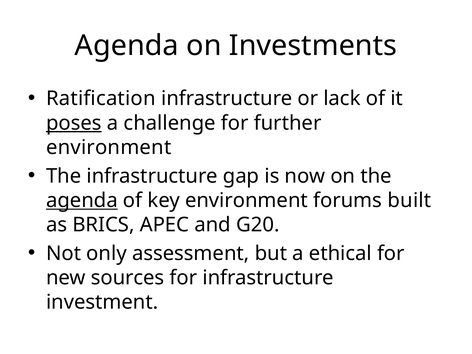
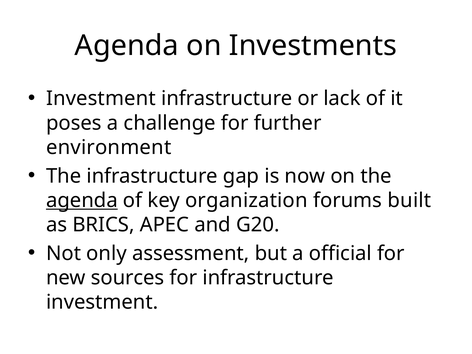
Ratification: Ratification -> Investment (101, 99)
poses underline: present -> none (74, 123)
key environment: environment -> organization (246, 200)
ethical: ethical -> official (340, 253)
